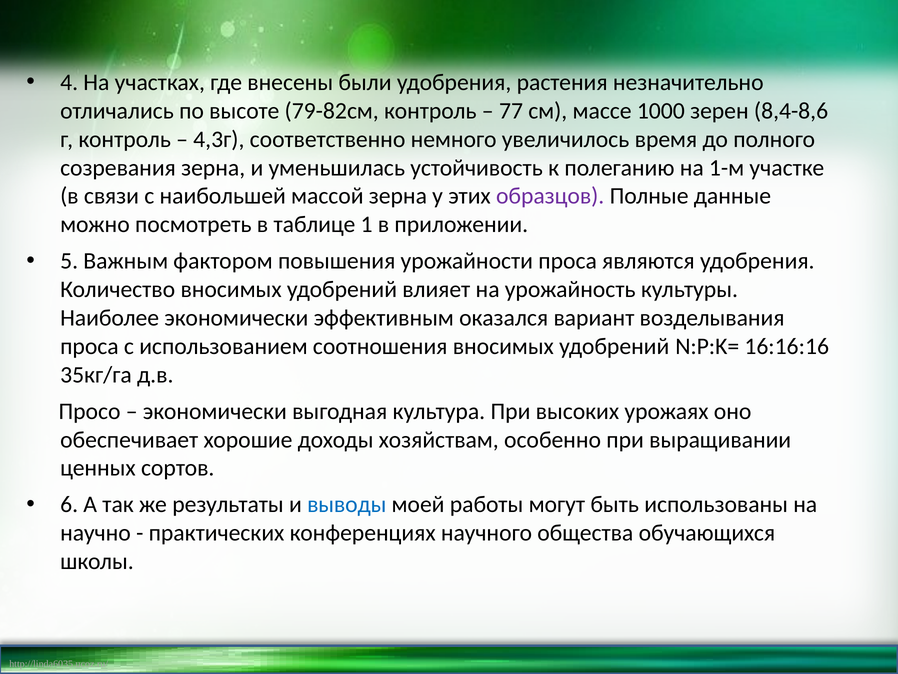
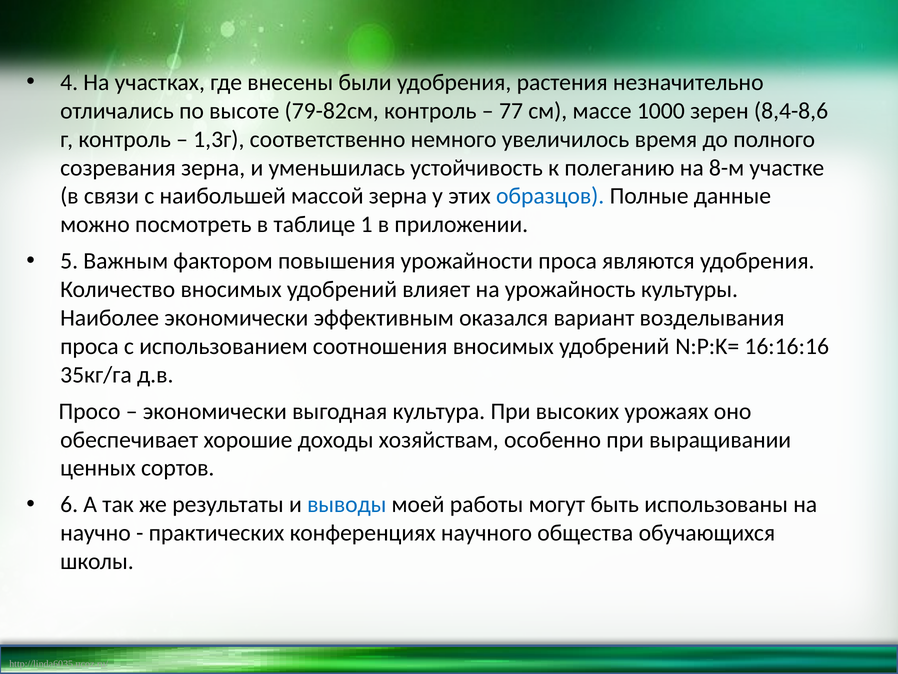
4,3г: 4,3г -> 1,3г (219, 139)
1-м: 1-м -> 8-м (727, 168)
образцов colour: purple -> blue (550, 196)
